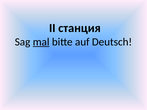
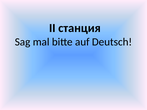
mal underline: present -> none (41, 42)
